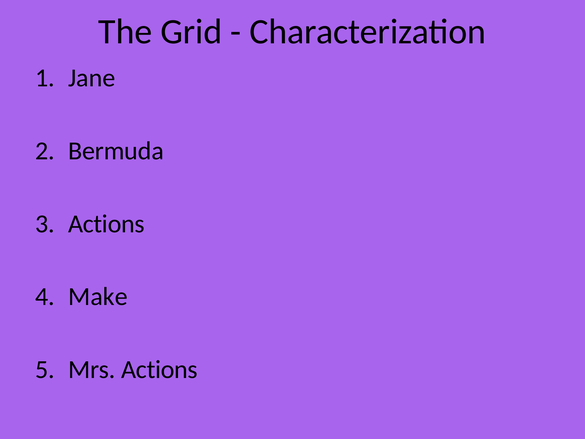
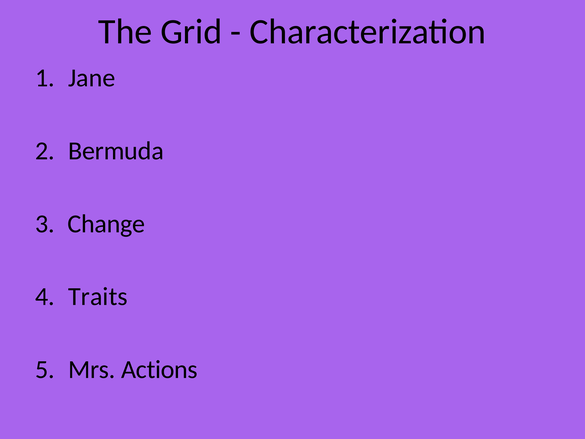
Actions: Actions -> Change (106, 224)
Make: Make -> Traits (98, 297)
